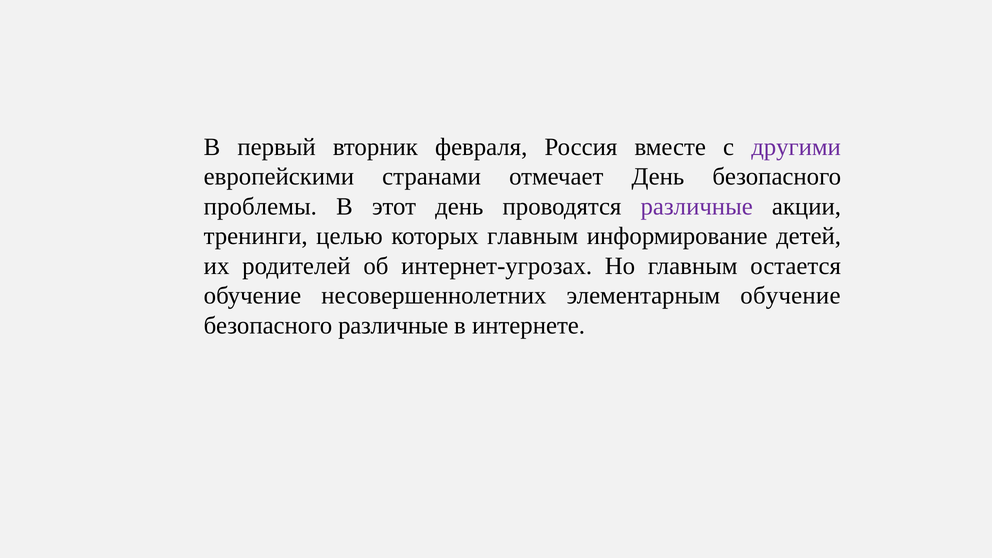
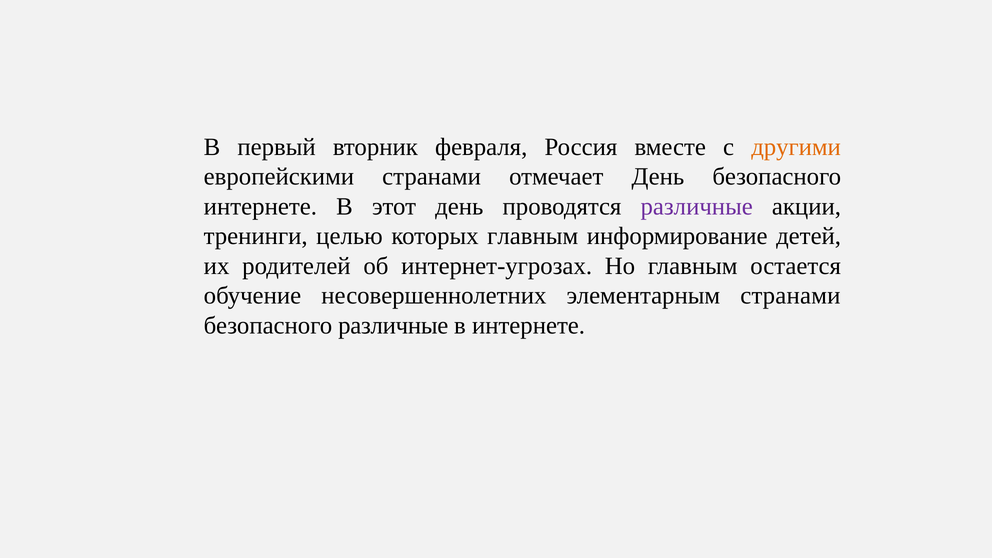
другими colour: purple -> orange (796, 147)
проблемы: проблемы -> интернете (260, 206)
элементарным обучение: обучение -> странами (790, 296)
